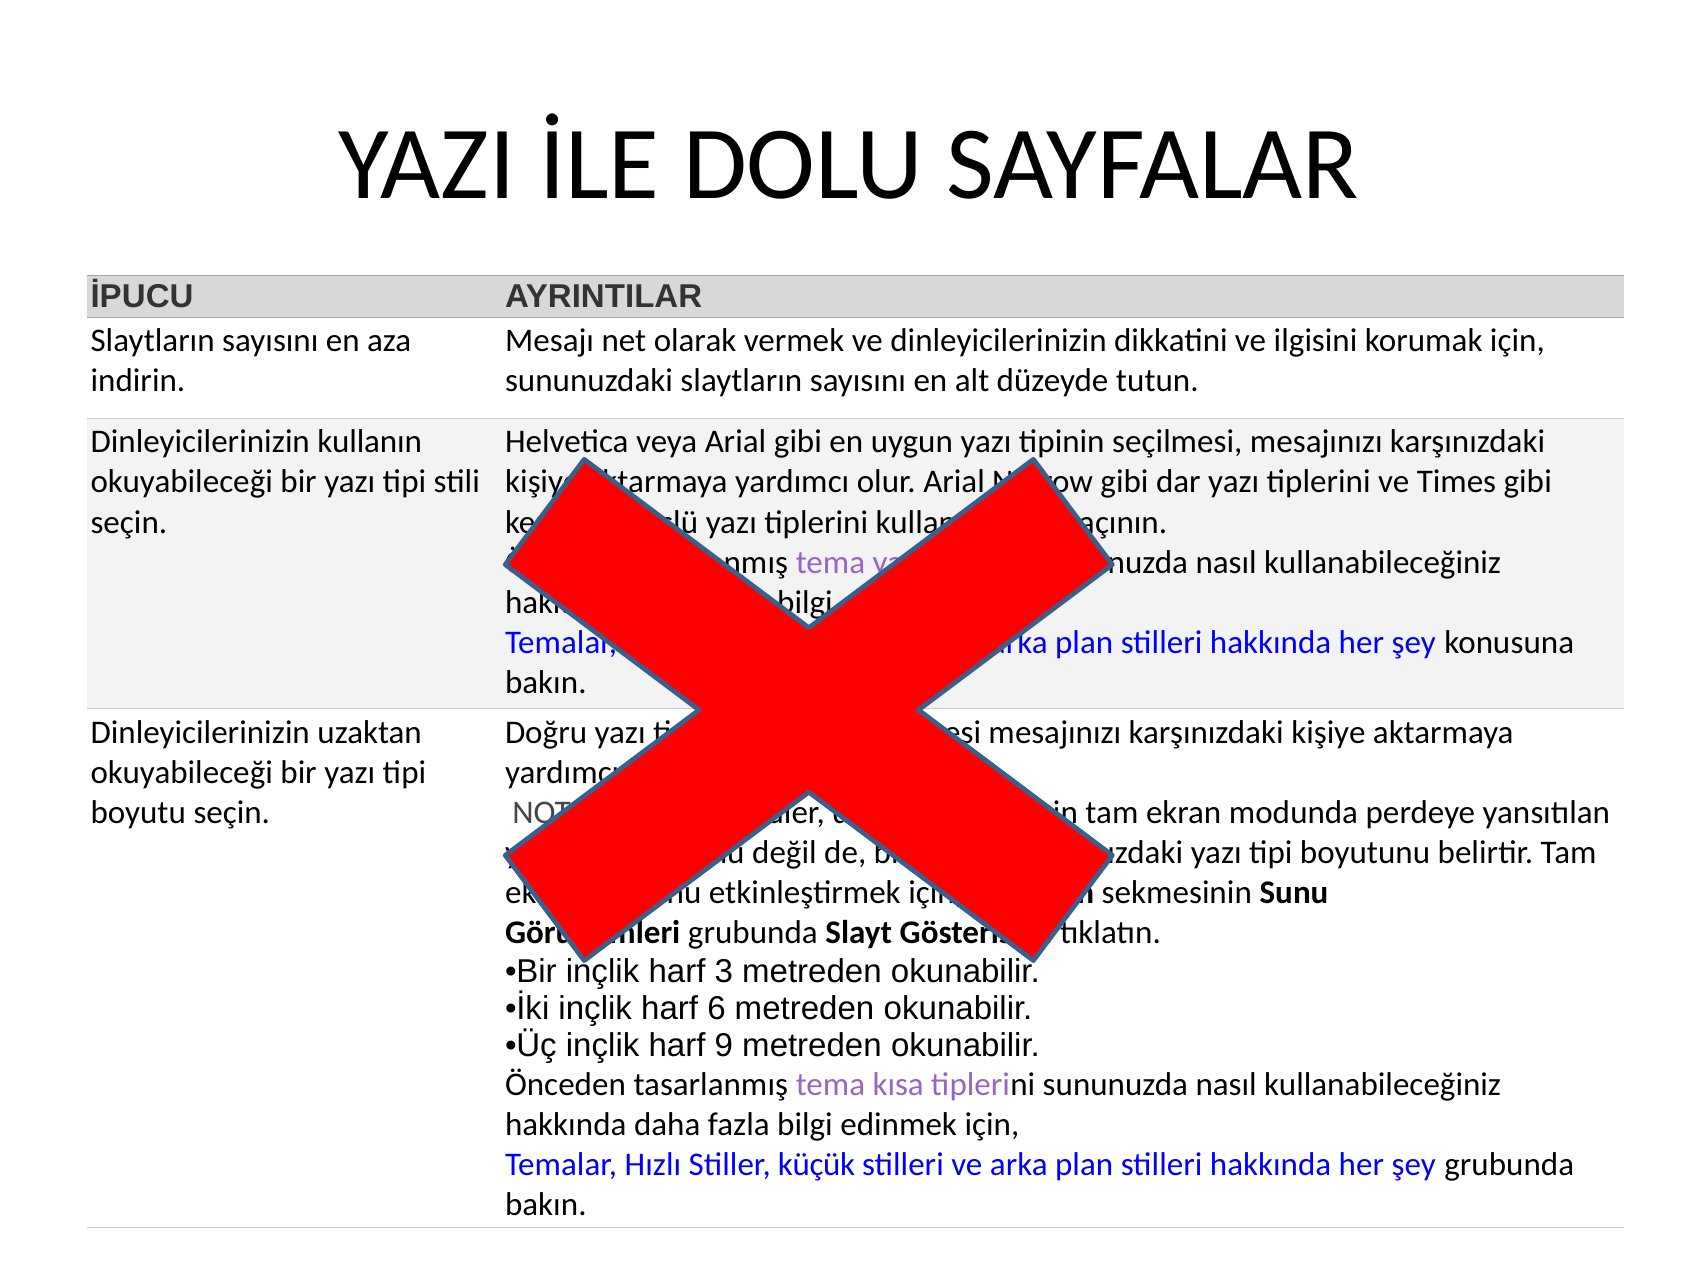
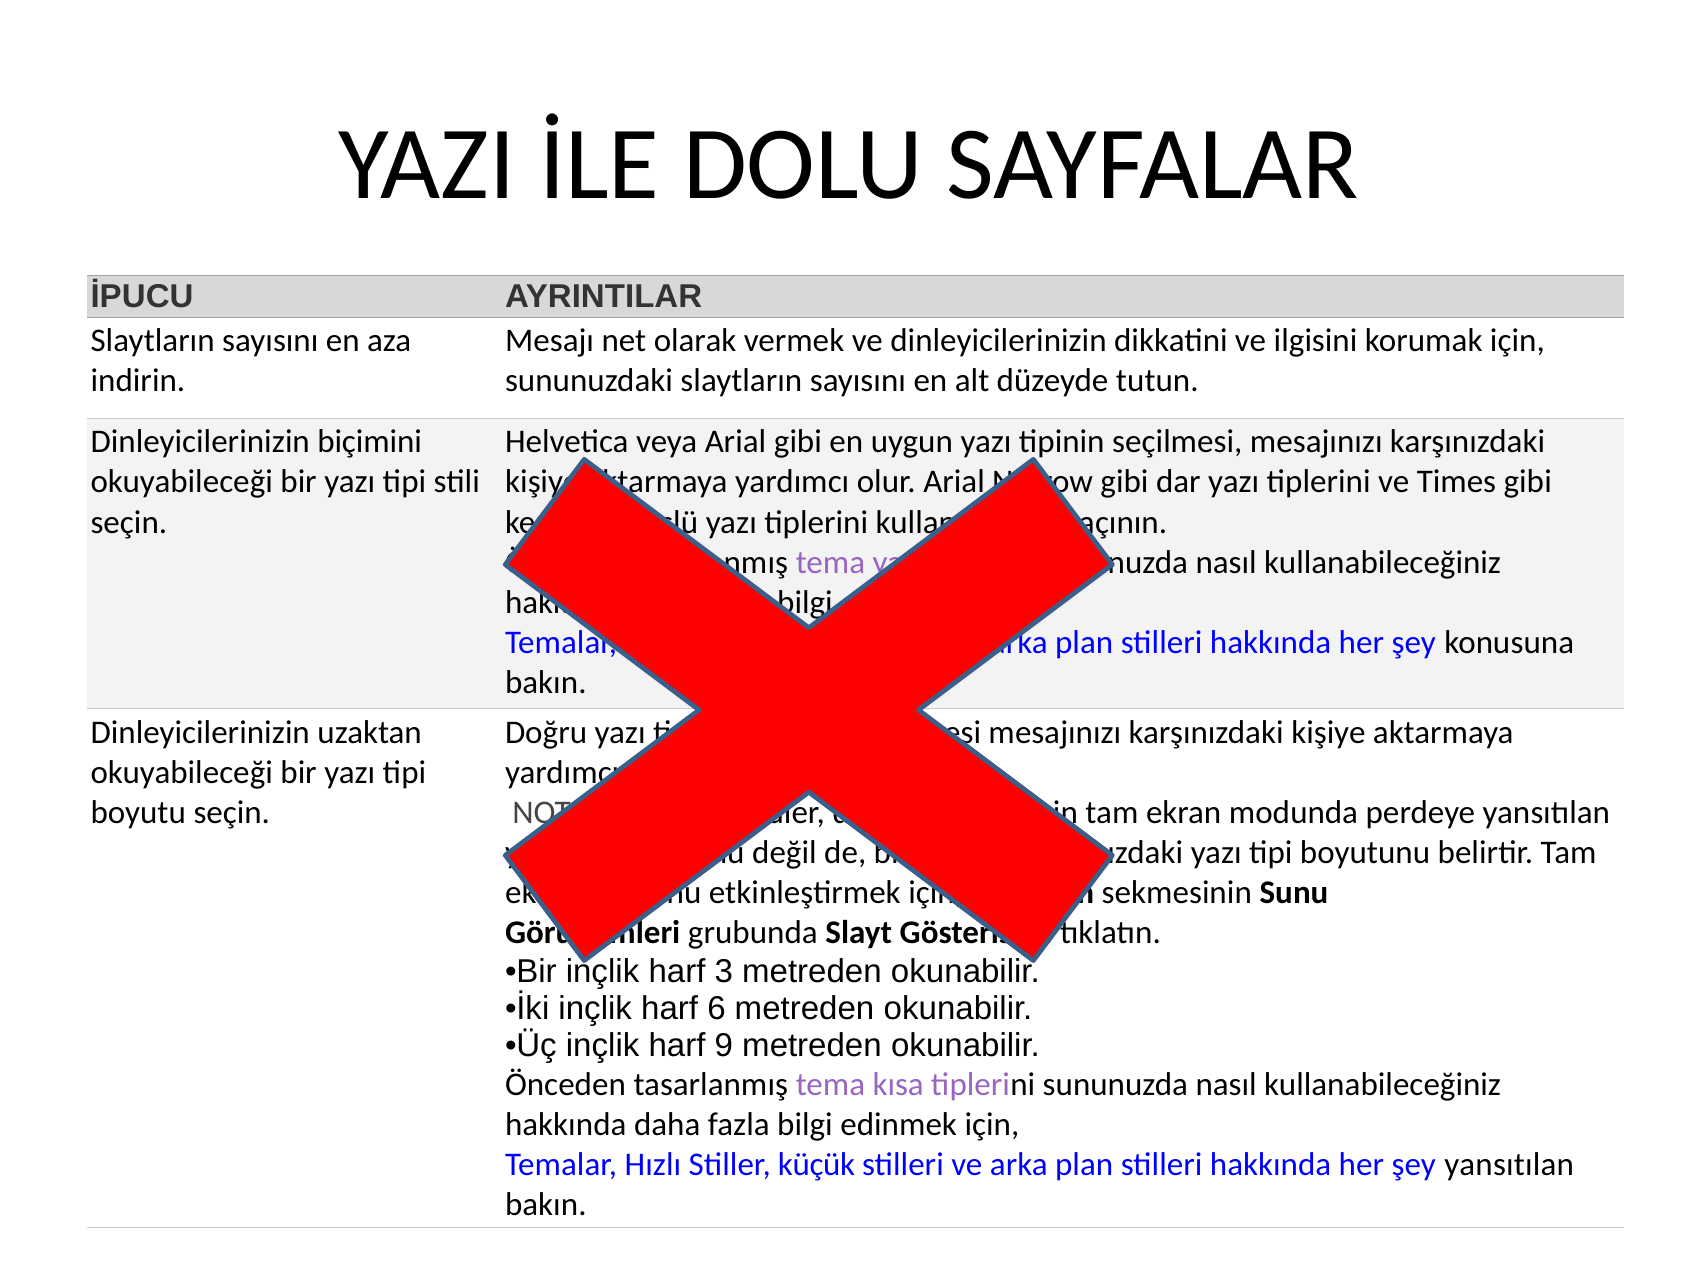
kullanın: kullanın -> biçimini (370, 442)
şey grubunda: grubunda -> yansıtılan (1509, 1165)
